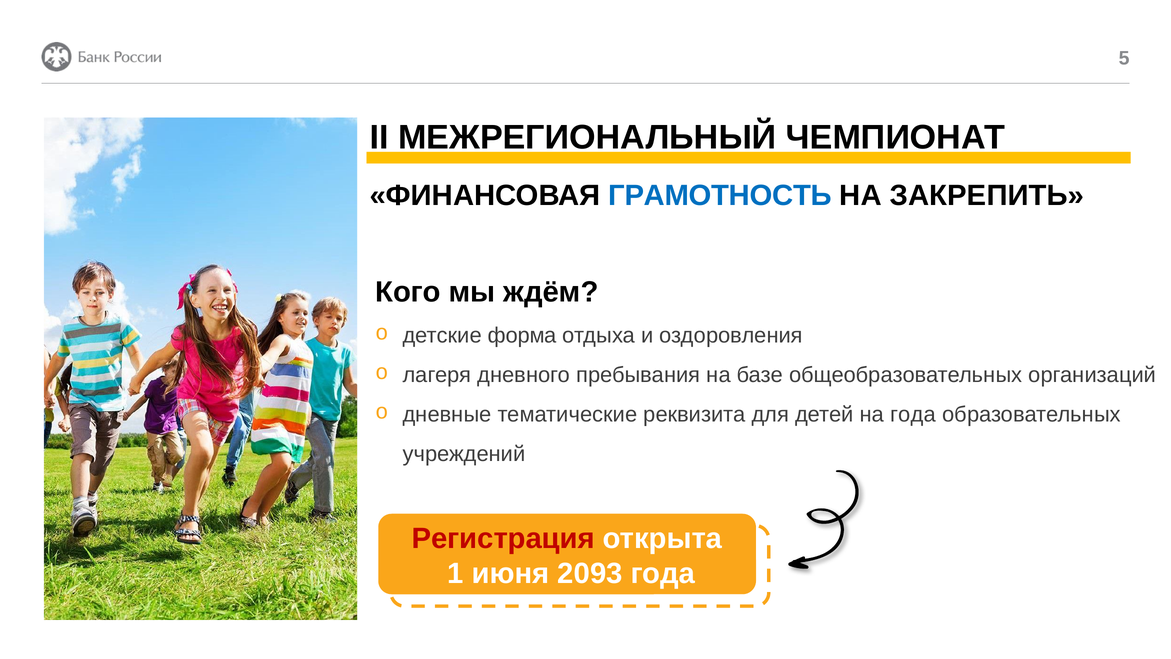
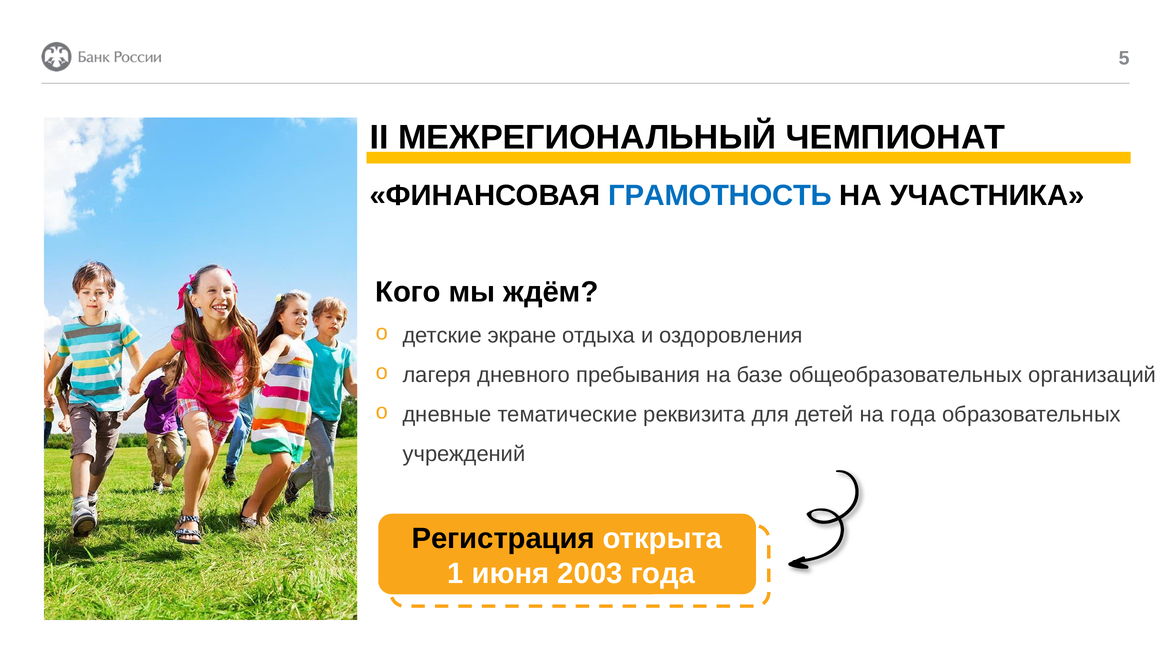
ЗАКРЕПИТЬ: ЗАКРЕПИТЬ -> УЧАСТНИКА (987, 195)
форма: форма -> экране (522, 335)
Регистрация colour: red -> black (503, 538)
2093: 2093 -> 2003 (590, 573)
